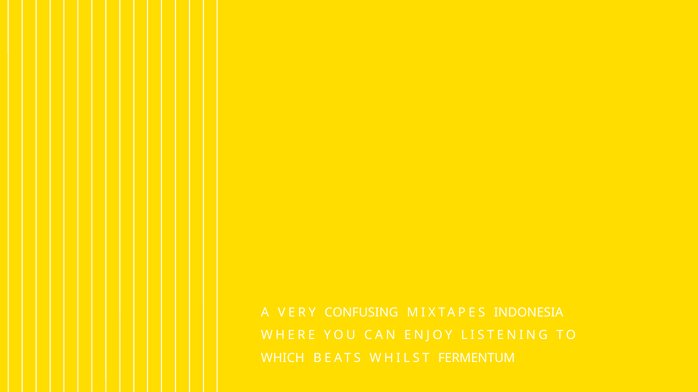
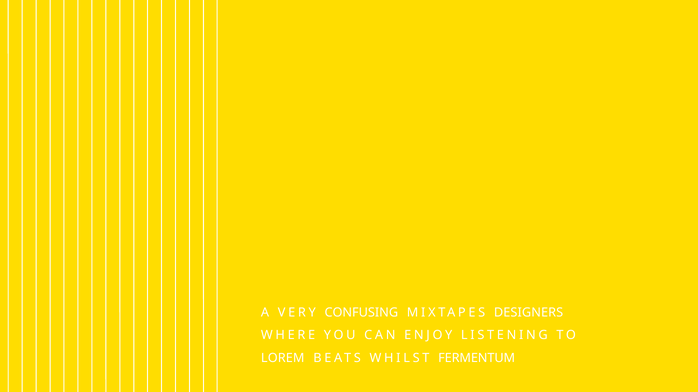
INDONESIA: INDONESIA -> DESIGNERS (529, 313)
WHICH: WHICH -> LOREM (283, 359)
